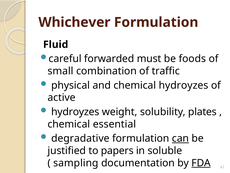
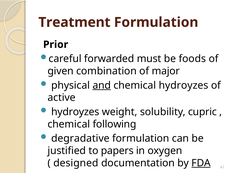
Whichever: Whichever -> Treatment (74, 22)
Fluid: Fluid -> Prior (56, 44)
small: small -> given (61, 71)
traffic: traffic -> major (166, 71)
and underline: none -> present (102, 85)
plates: plates -> cupric (202, 112)
essential: essential -> following (115, 124)
can underline: present -> none (180, 138)
soluble: soluble -> oxygen (165, 150)
sampling: sampling -> designed (76, 163)
